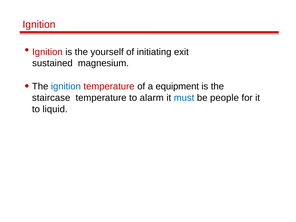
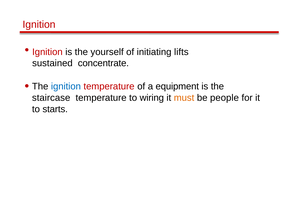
exit: exit -> lifts (181, 52)
magnesium: magnesium -> concentrate (103, 63)
alarm: alarm -> wiring (152, 98)
must colour: blue -> orange (184, 98)
liquid: liquid -> starts (55, 109)
